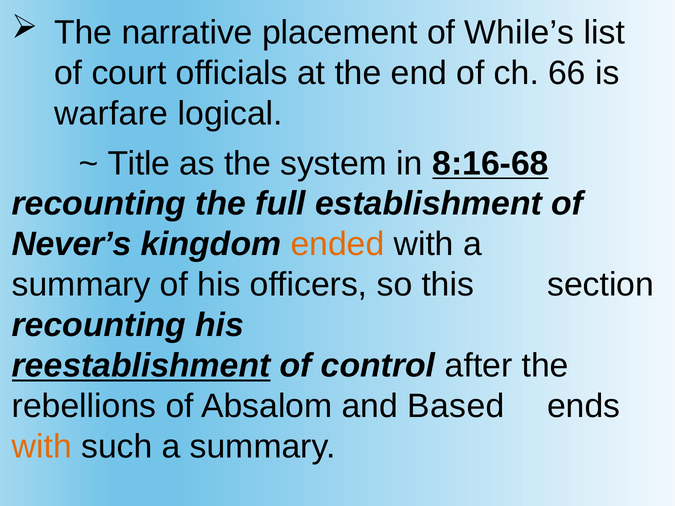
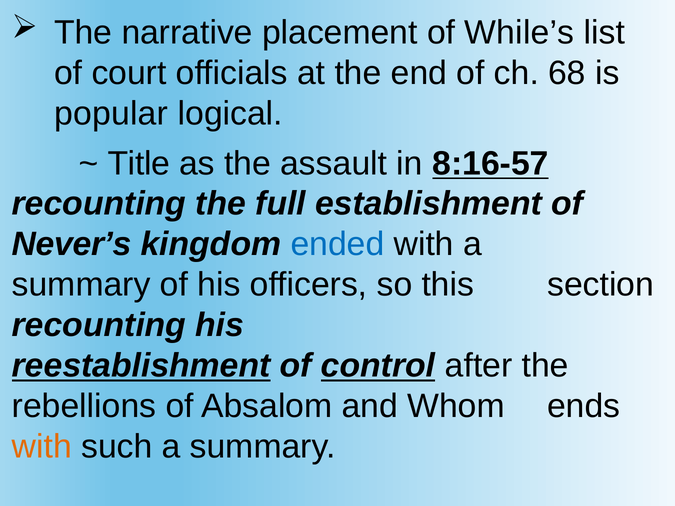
66: 66 -> 68 (567, 73)
warfare: warfare -> popular (111, 114)
system: system -> assault (334, 163)
8:16-68: 8:16-68 -> 8:16-57 (490, 163)
ended colour: orange -> blue (338, 244)
control underline: none -> present (378, 366)
Based: Based -> Whom (456, 406)
